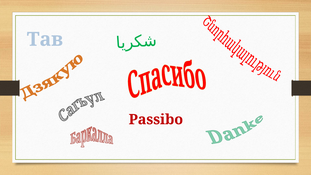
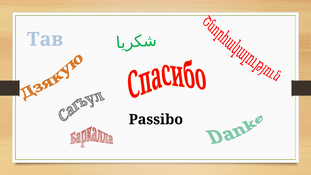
Passibo colour: red -> black (156, 119)
